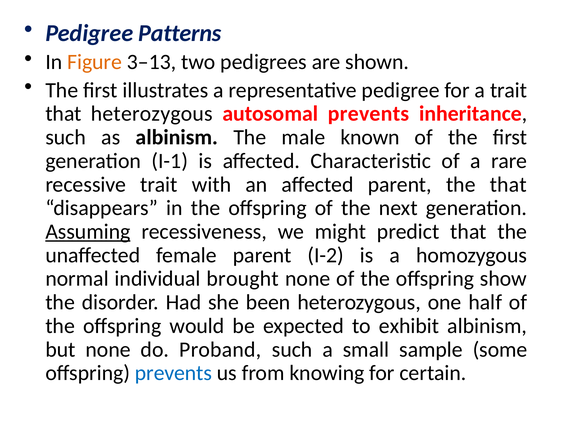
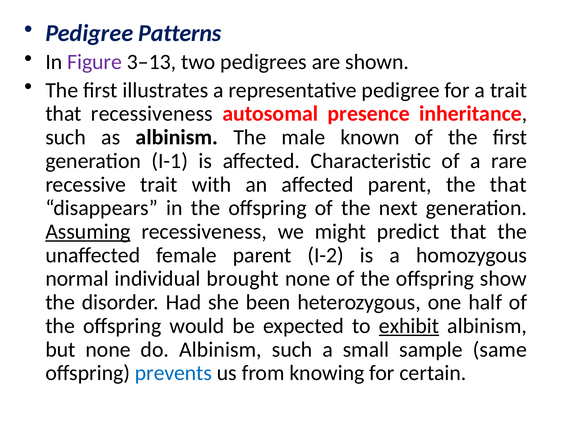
Figure colour: orange -> purple (95, 62)
that heterozygous: heterozygous -> recessiveness (152, 114)
autosomal prevents: prevents -> presence (369, 114)
exhibit underline: none -> present (409, 326)
do Proband: Proband -> Albinism (220, 349)
some: some -> same (500, 349)
